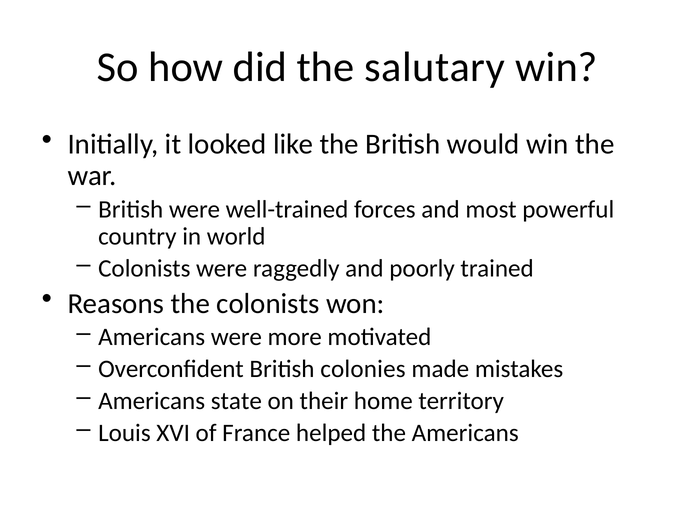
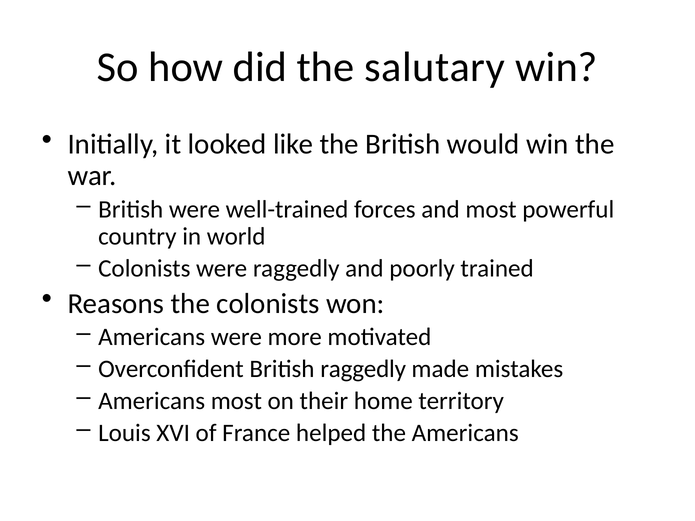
British colonies: colonies -> raggedly (363, 369)
Americans state: state -> most (236, 401)
